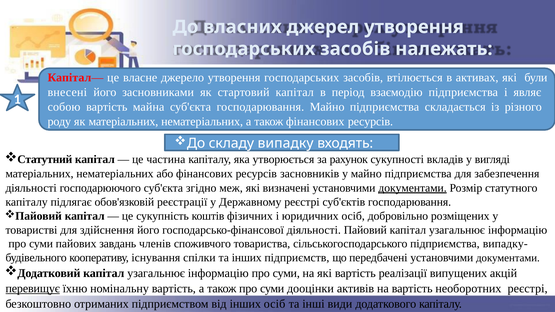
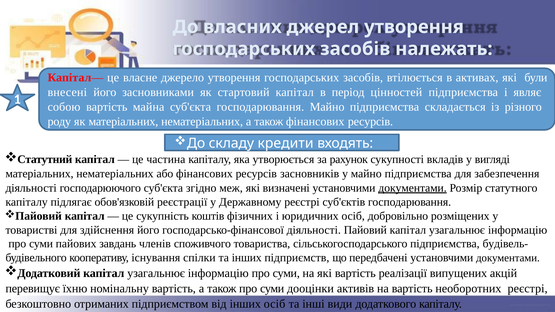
взаємодію: взаємодію -> цінностей (396, 92)
випадку: випадку -> кредити (286, 143)
випадку-: випадку- -> будівель- (505, 244)
перевищує underline: present -> none (33, 289)
